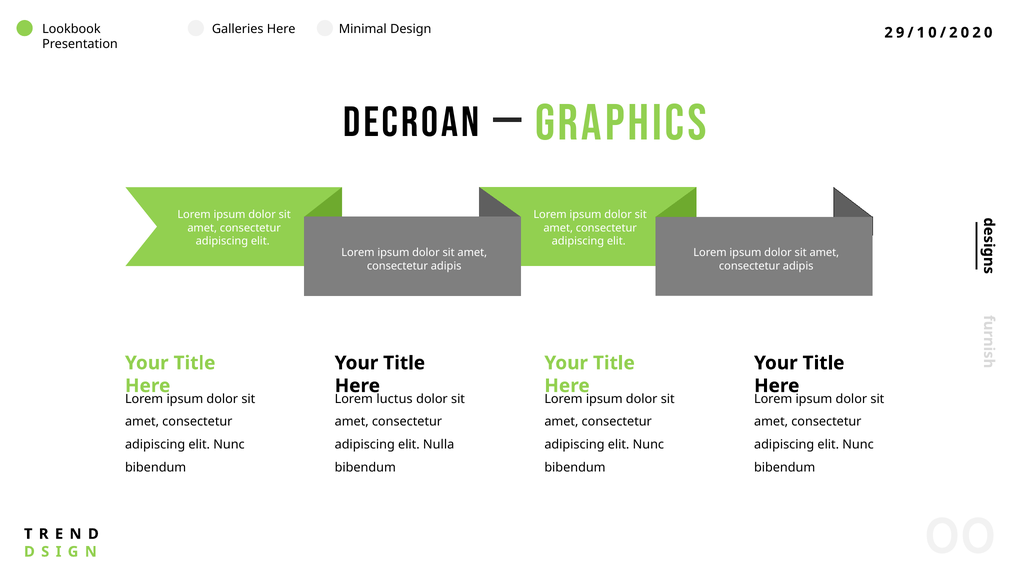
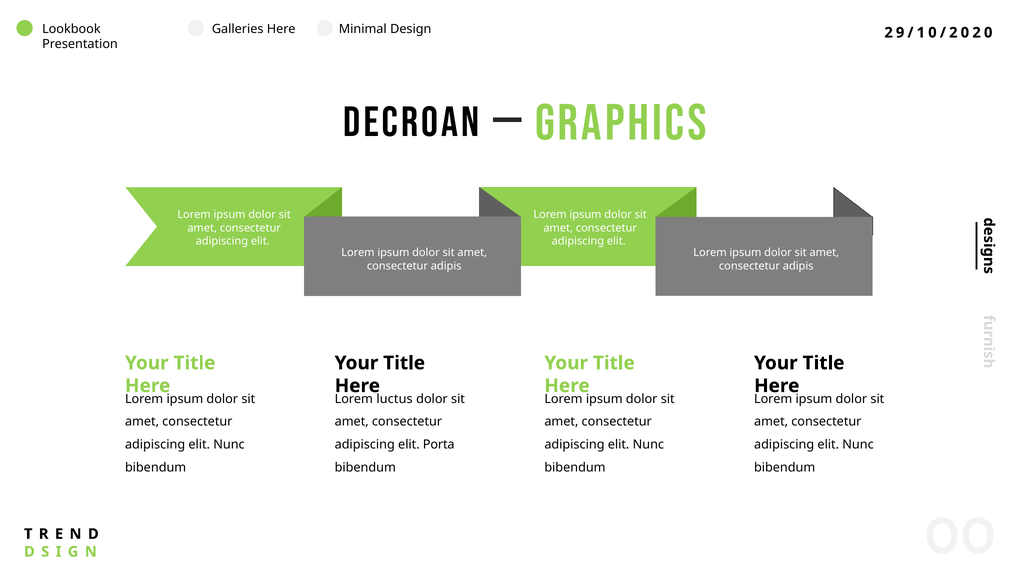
Nulla: Nulla -> Porta (439, 444)
